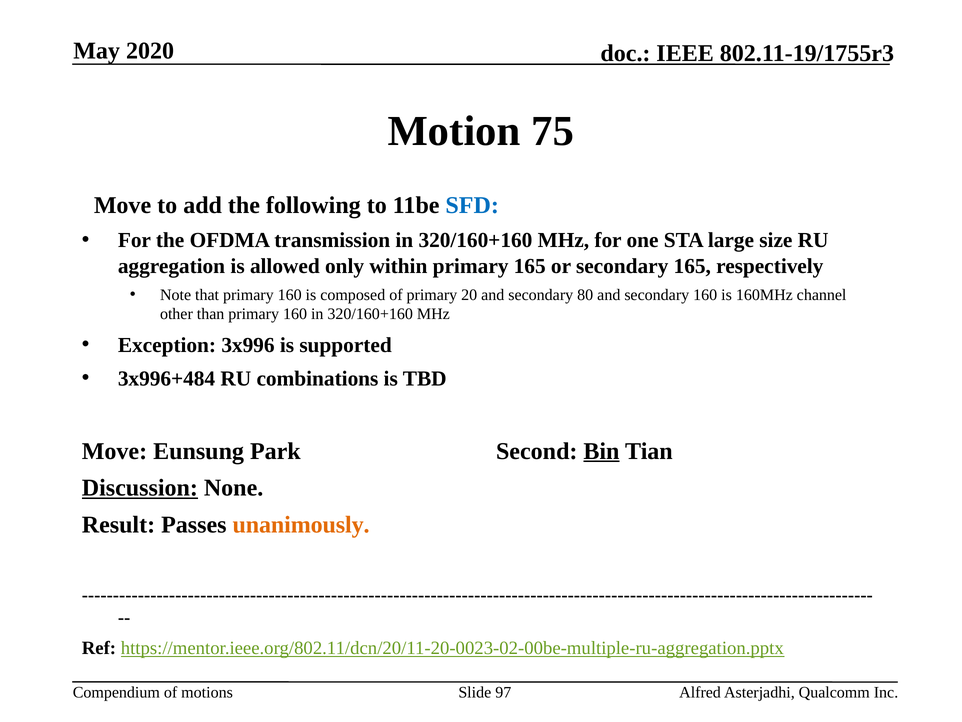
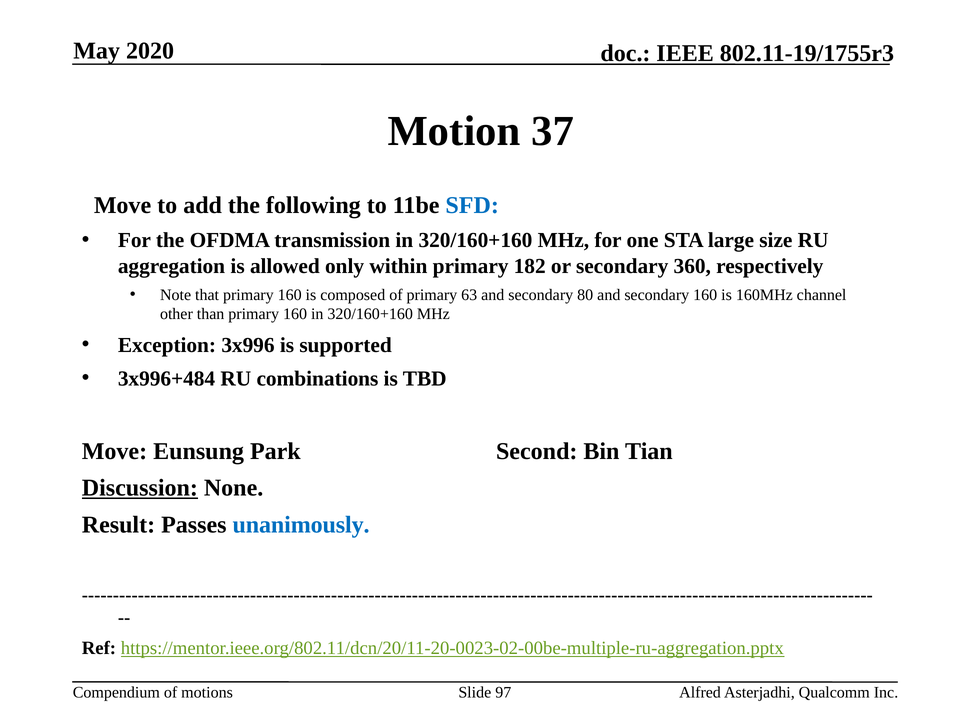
75: 75 -> 37 (553, 131)
primary 165: 165 -> 182 (530, 266)
secondary 165: 165 -> 360 (692, 266)
20: 20 -> 63 (469, 295)
Bin underline: present -> none (601, 451)
unanimously colour: orange -> blue (301, 525)
